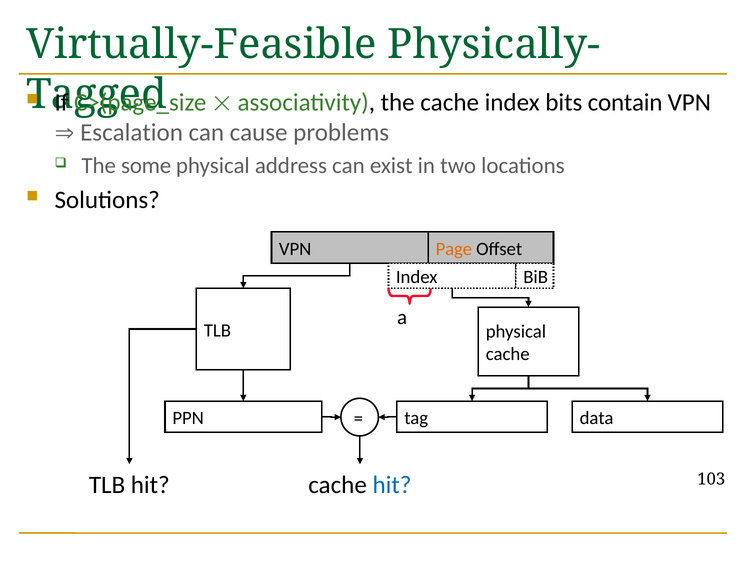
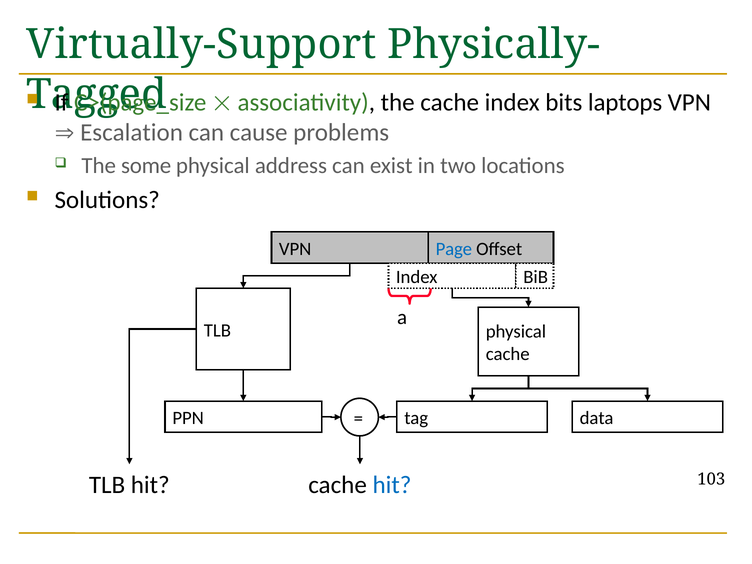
Virtually-Feasible: Virtually-Feasible -> Virtually-Support (201, 44)
contain: contain -> laptops (625, 103)
Page colour: orange -> blue (454, 249)
